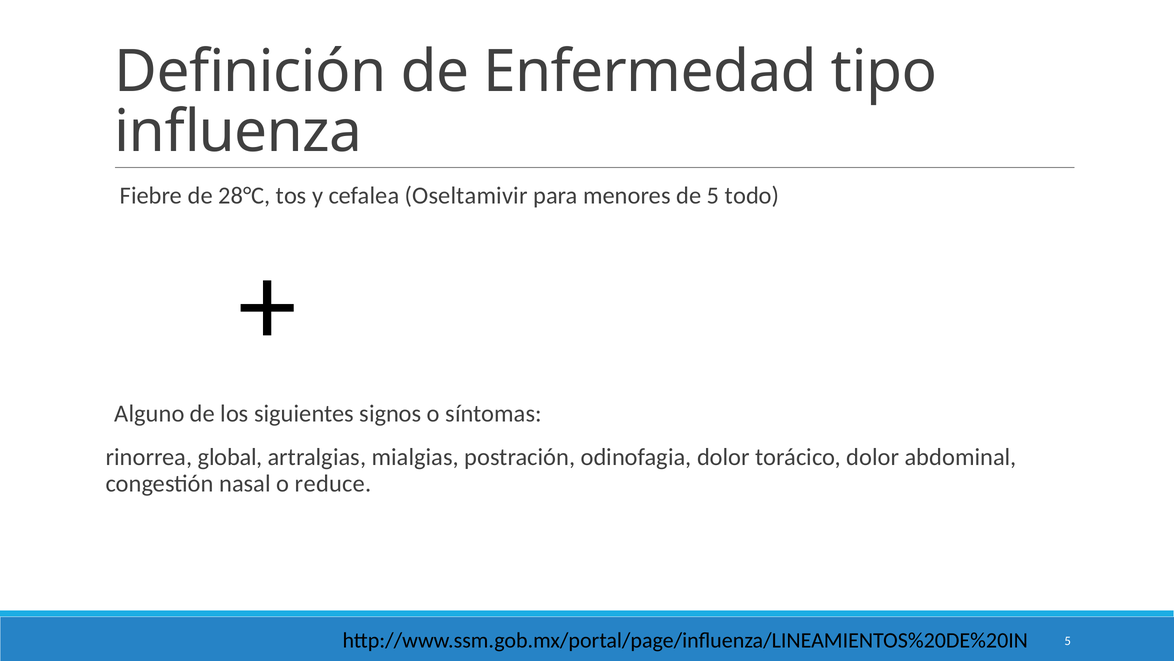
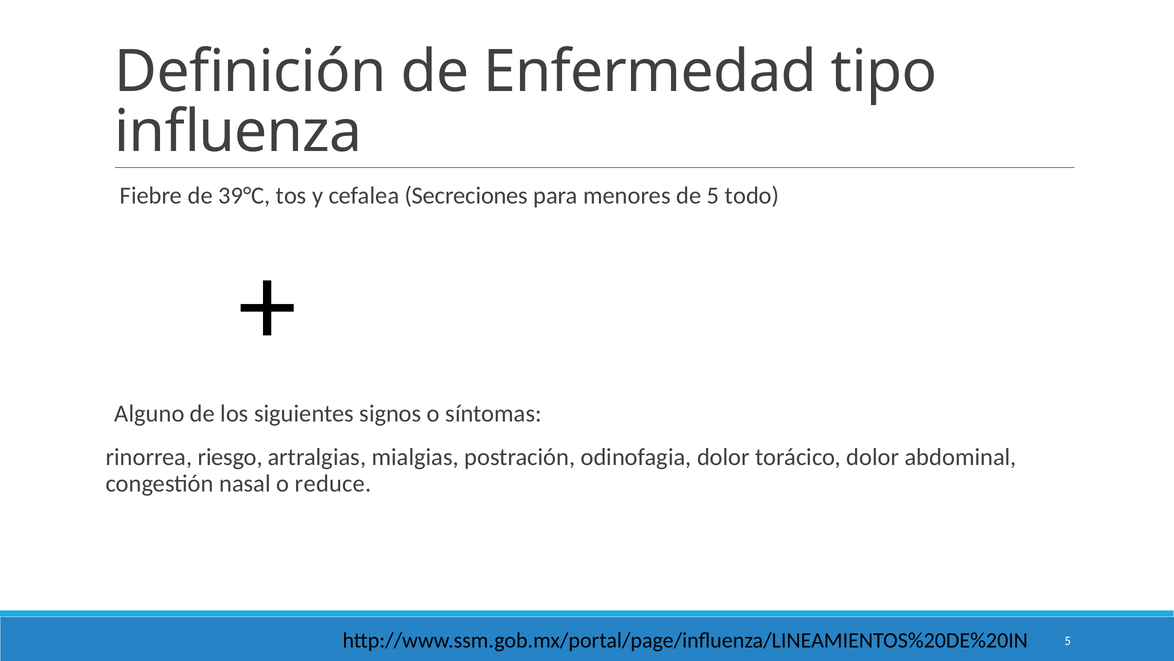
28°C: 28°C -> 39°C (244, 195)
Oseltamivir: Oseltamivir -> Secreciones (466, 195)
global: global -> riesgo (230, 457)
